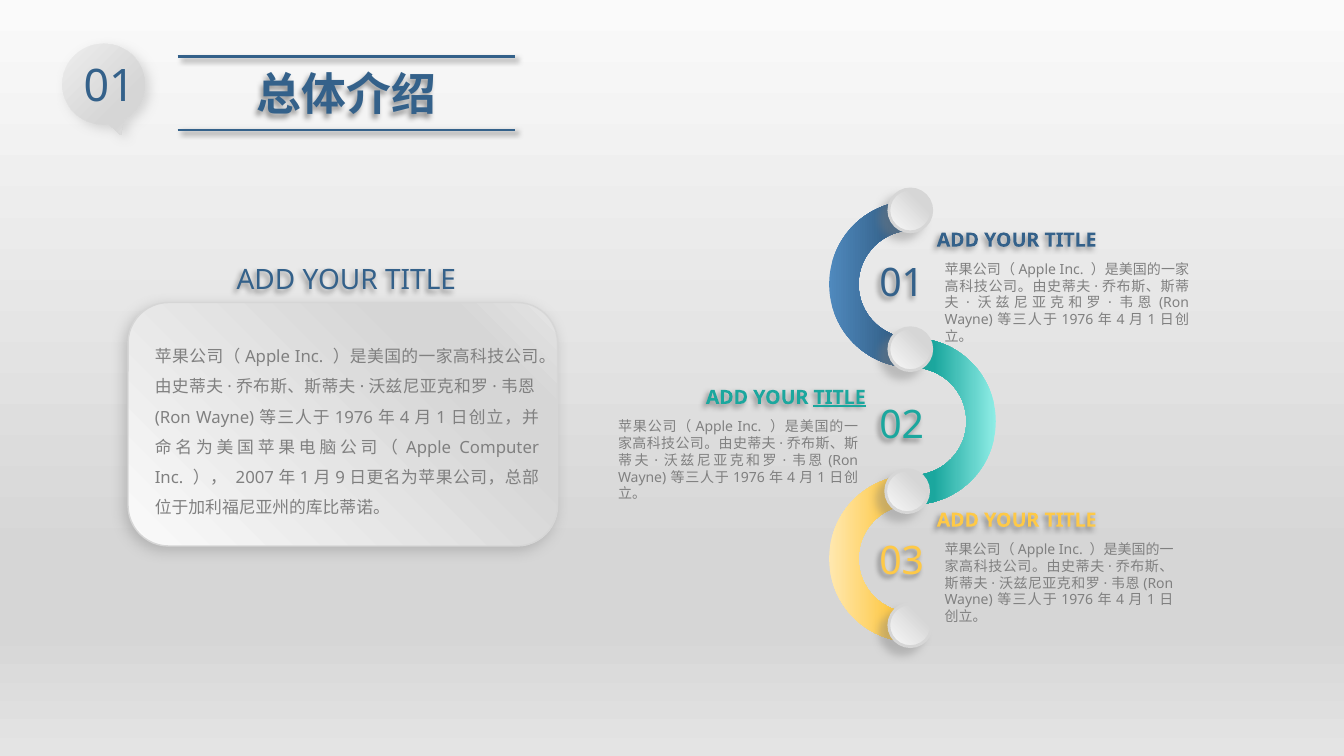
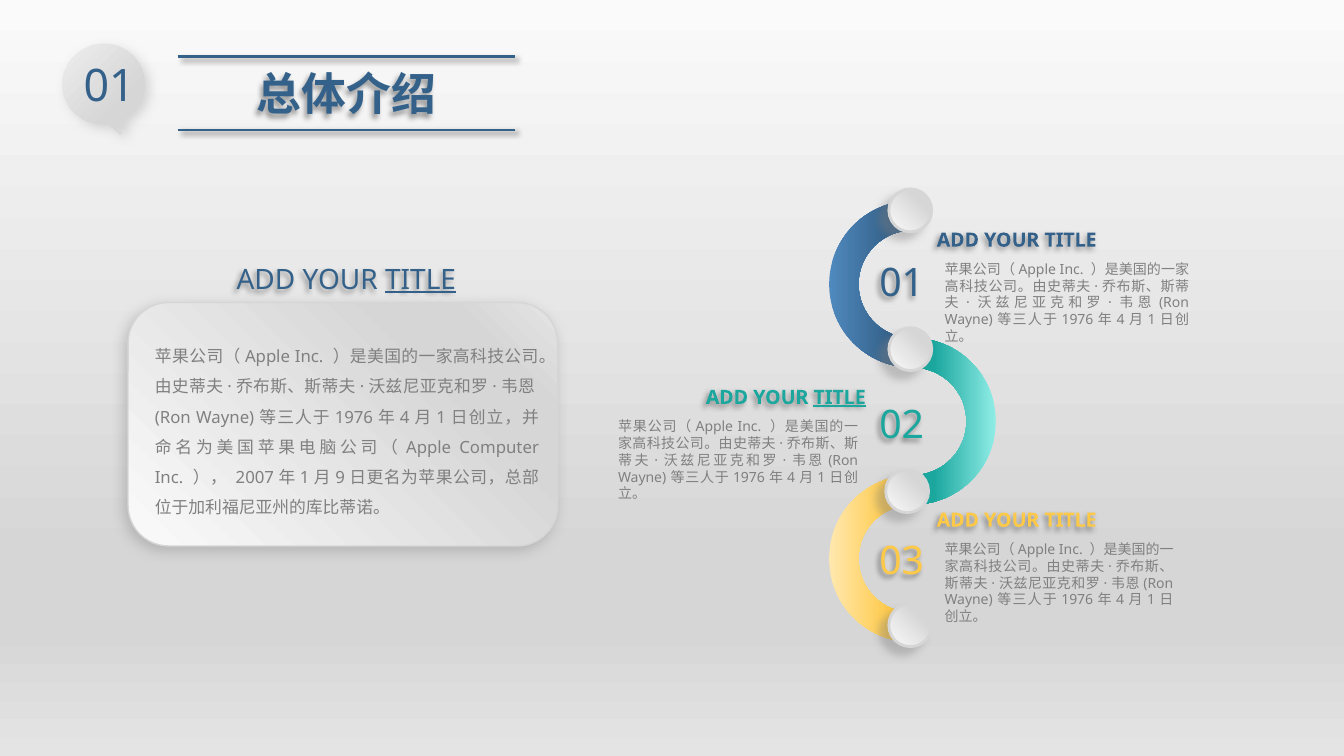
TITLE underline: none -> present (421, 280)
